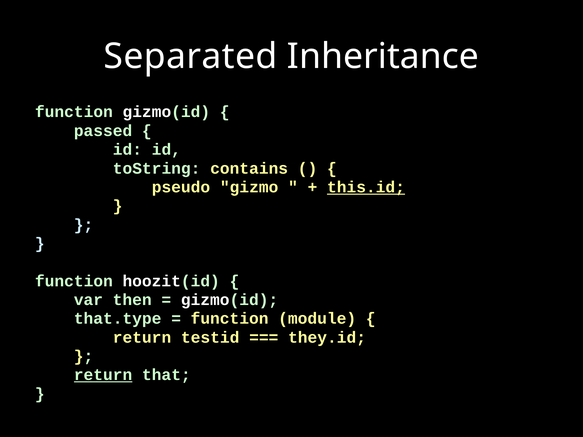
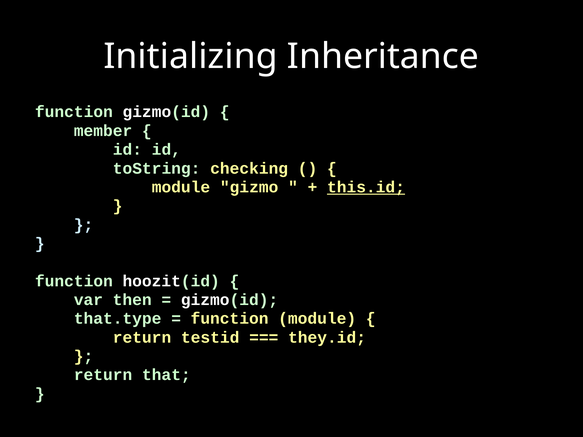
Separated: Separated -> Initializing (191, 56)
passed: passed -> member (103, 131)
contains: contains -> checking (249, 168)
pseudo: pseudo -> module (181, 187)
return underline: present -> none (103, 375)
